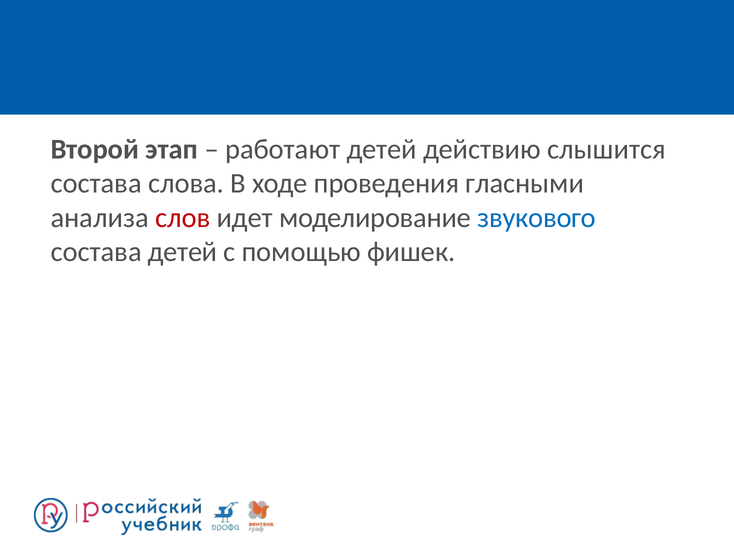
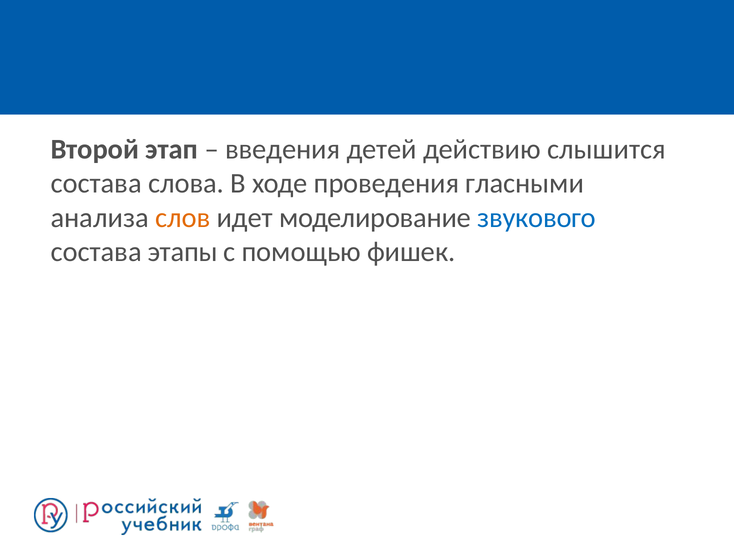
работают: работают -> введения (283, 149)
слов colour: red -> orange (183, 218)
состава детей: детей -> этапы (183, 252)
